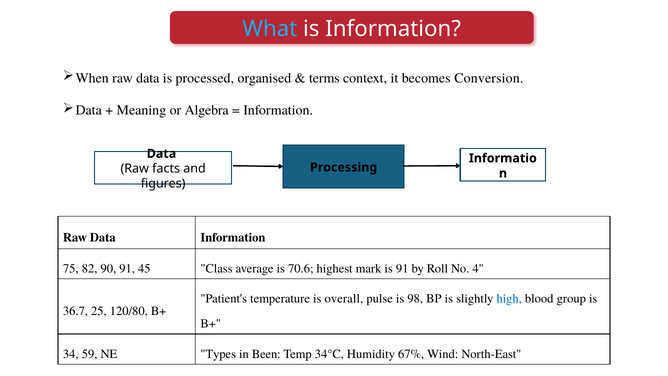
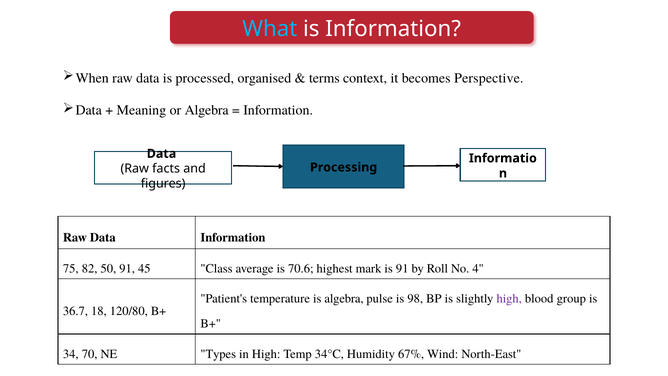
Conversion: Conversion -> Perspective (489, 78)
90: 90 -> 50 (108, 268)
is overall: overall -> algebra (344, 299)
high colour: blue -> purple (509, 299)
25: 25 -> 18 (99, 311)
59: 59 -> 70 (90, 354)
in Been: Been -> High (266, 354)
